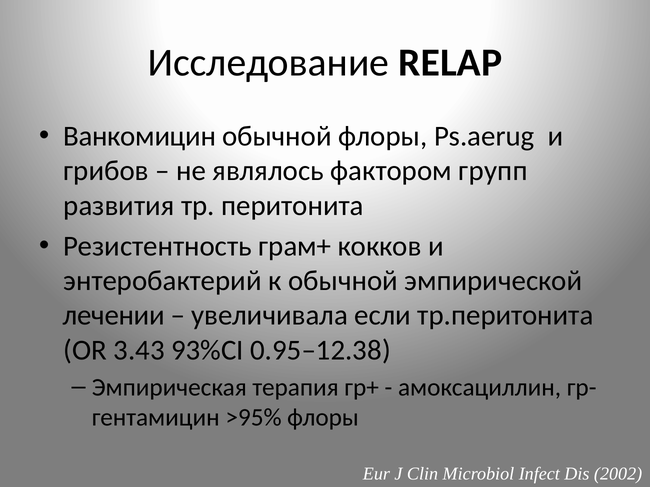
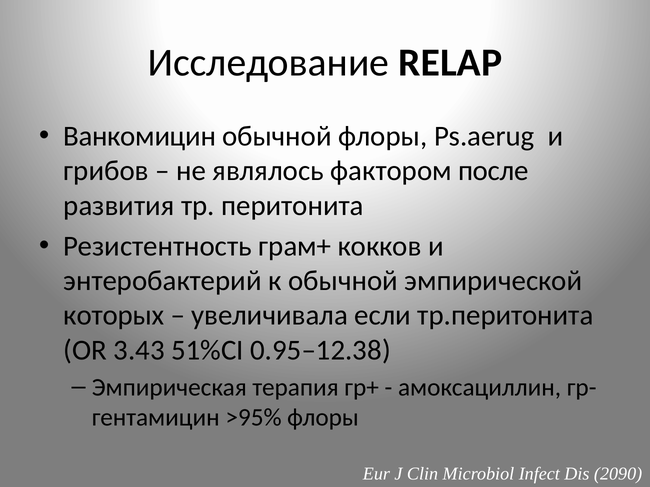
групп: групп -> после (493, 171)
лечении: лечении -> которых (114, 316)
93%CI: 93%CI -> 51%CI (207, 350)
2002: 2002 -> 2090 (618, 474)
